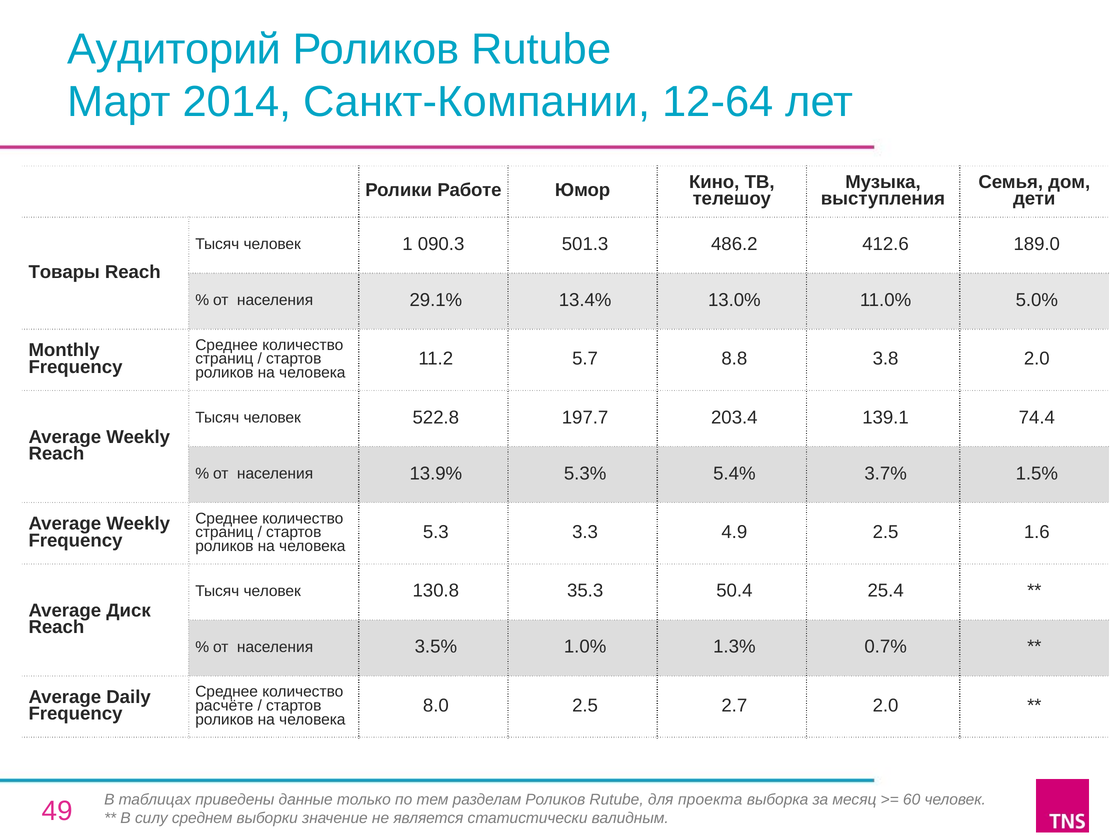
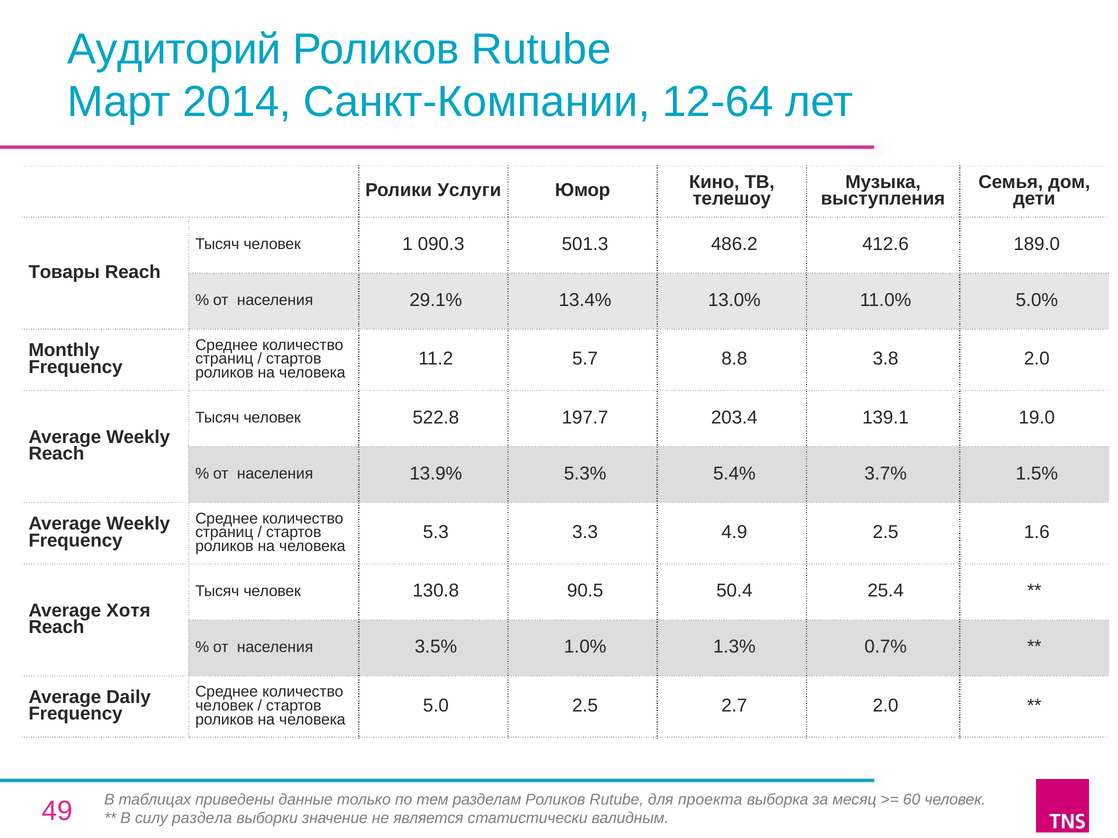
Работе: Работе -> Услуги (469, 190)
74.4: 74.4 -> 19.0 (1037, 418)
35.3: 35.3 -> 90.5 (585, 591)
Диск: Диск -> Хотя (128, 611)
8.0: 8.0 -> 5.0 (436, 706)
расчёте: расчёте -> человек (224, 706)
среднем: среднем -> раздела (202, 819)
